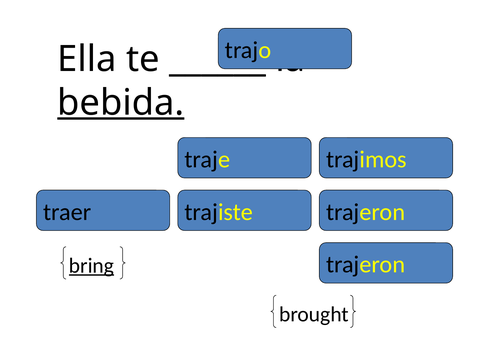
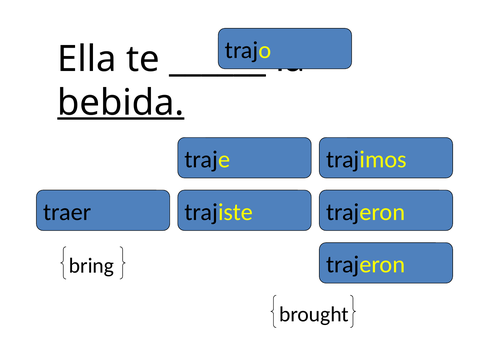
bring underline: present -> none (91, 266)
